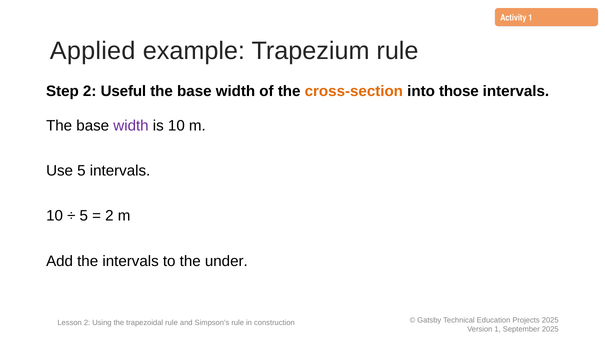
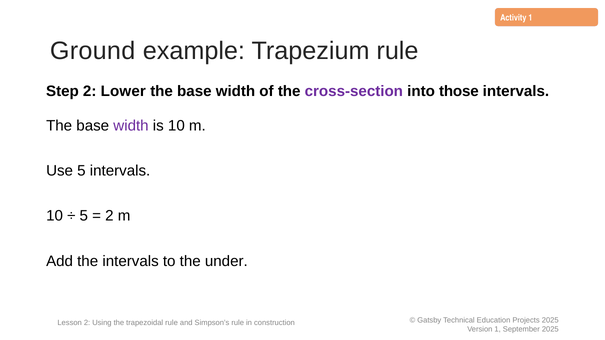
Applied: Applied -> Ground (93, 51)
Useful: Useful -> Lower (123, 91)
cross-section colour: orange -> purple (354, 91)
